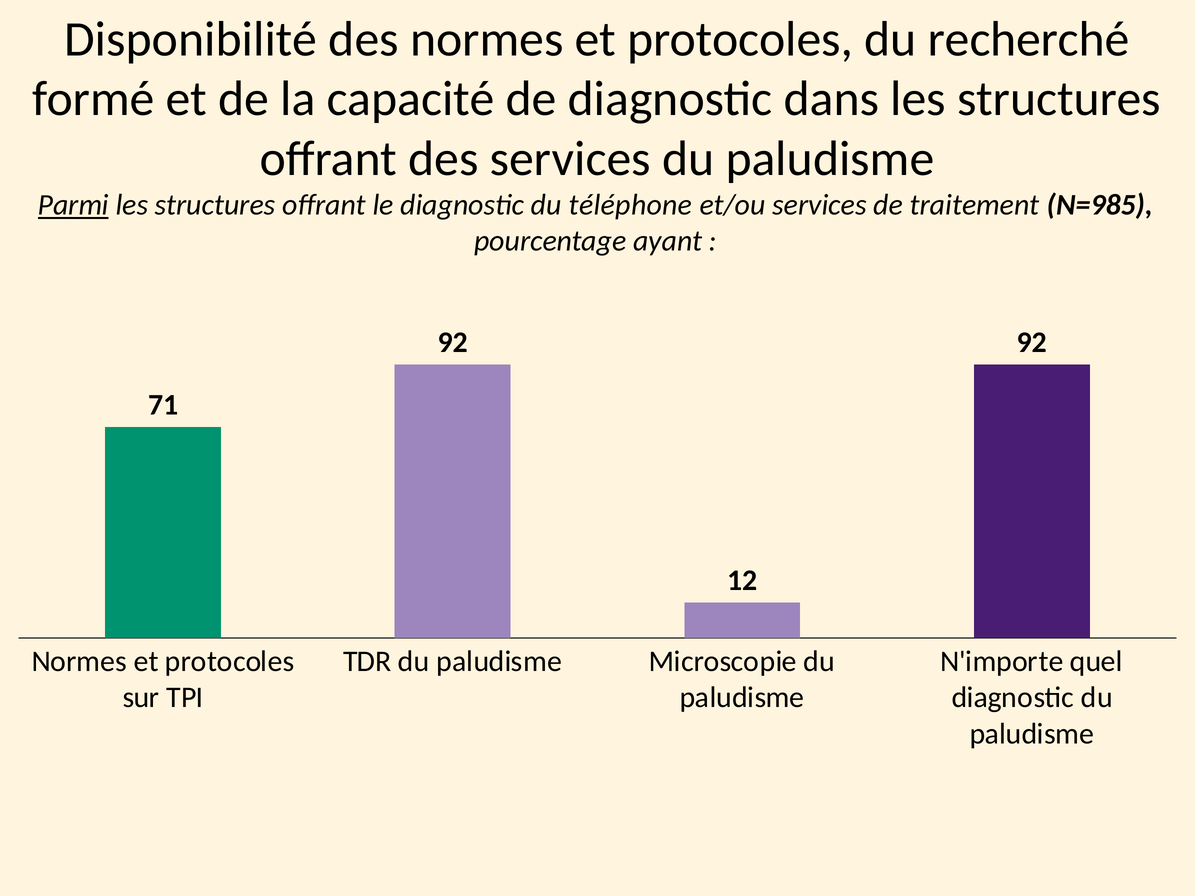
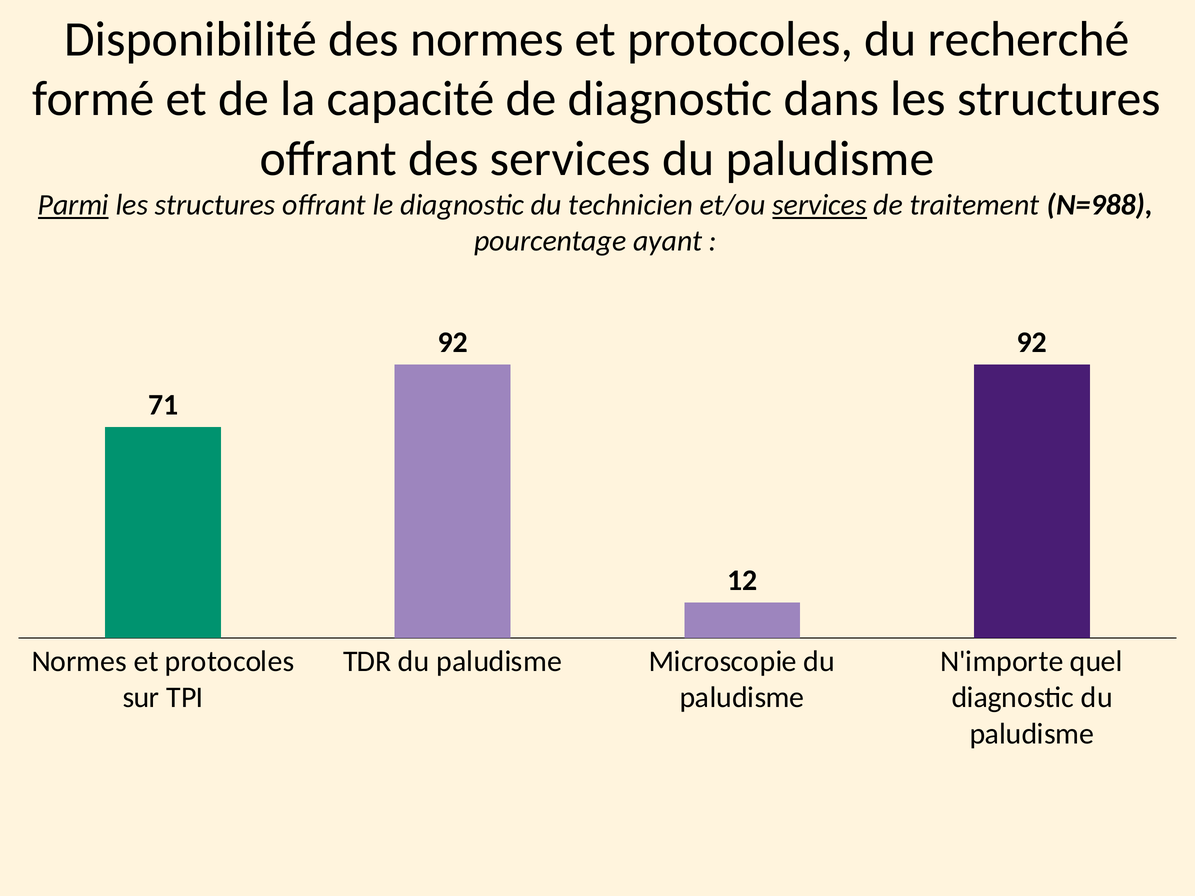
téléphone: téléphone -> technicien (631, 205)
services underline: none -> present (820, 205)
N=985: N=985 -> N=988 (1100, 205)
